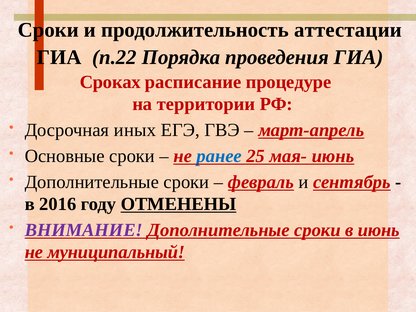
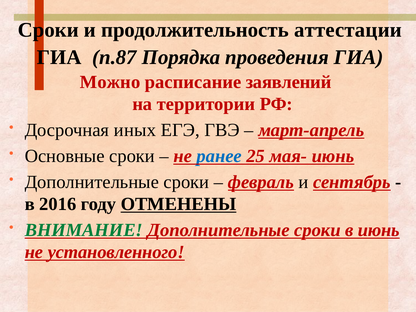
п.22: п.22 -> п.87 (115, 57)
Сроках: Сроках -> Можно (110, 82)
процедуре: процедуре -> заявлений (289, 82)
ВНИМАНИЕ colour: purple -> green (84, 230)
муниципальный: муниципальный -> установленного (116, 252)
